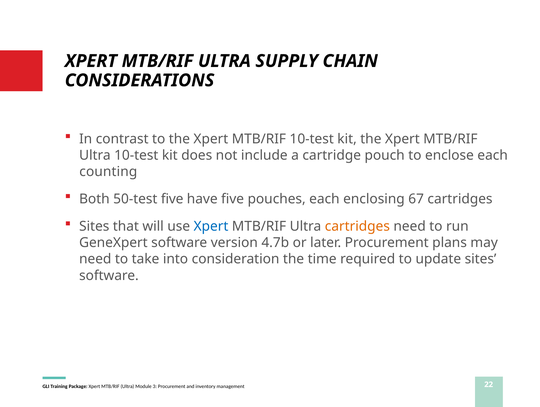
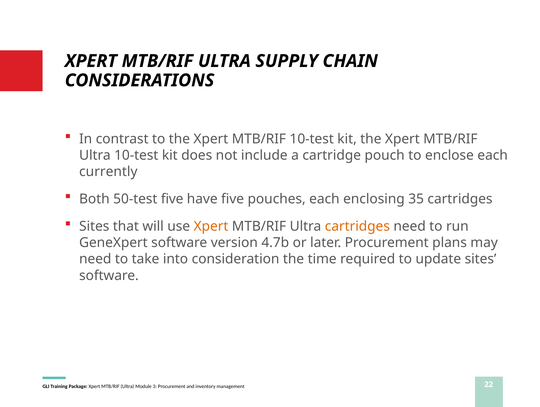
counting: counting -> currently (108, 171)
67: 67 -> 35 (416, 199)
Xpert colour: blue -> orange (211, 226)
